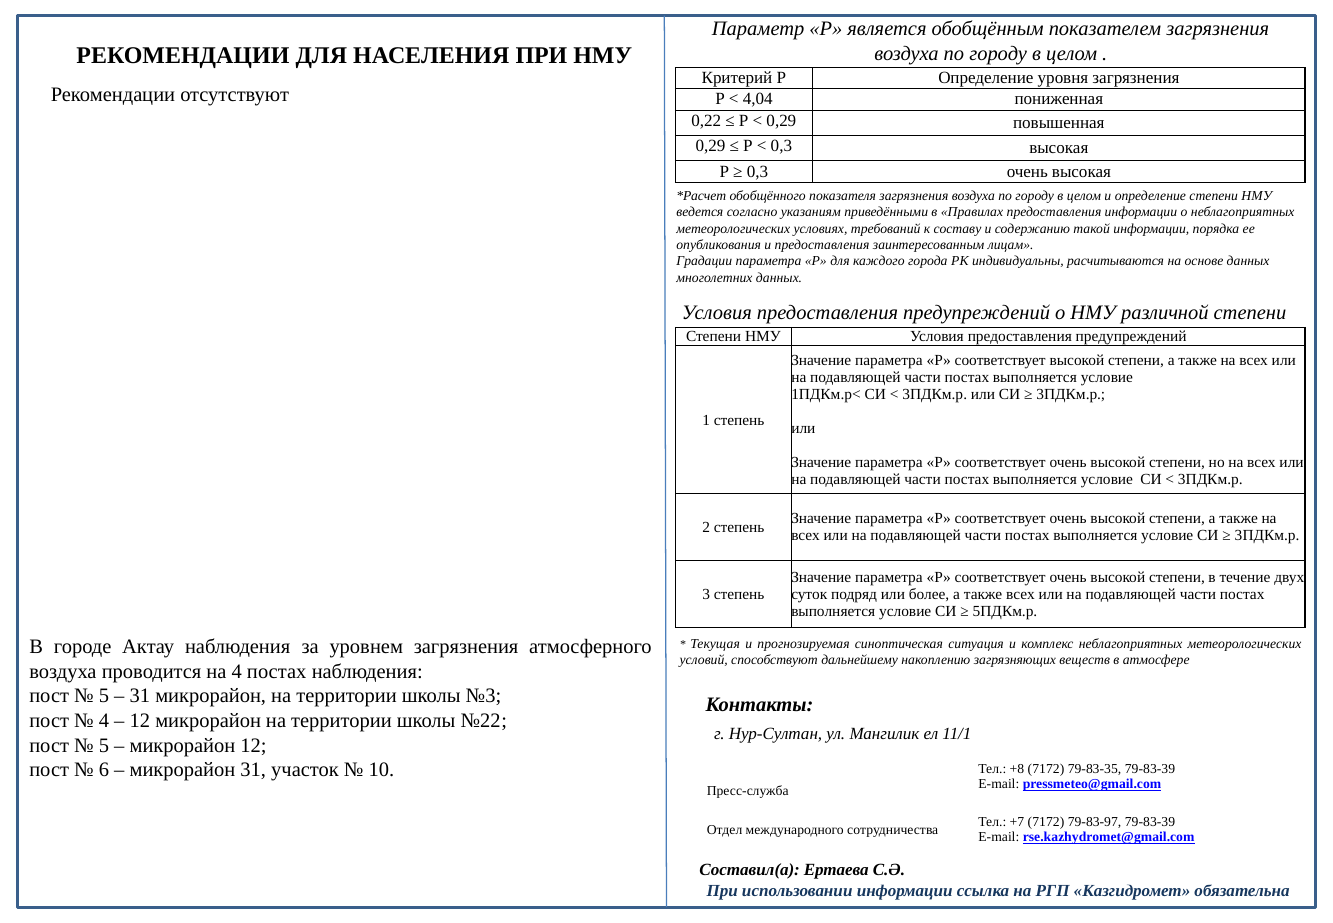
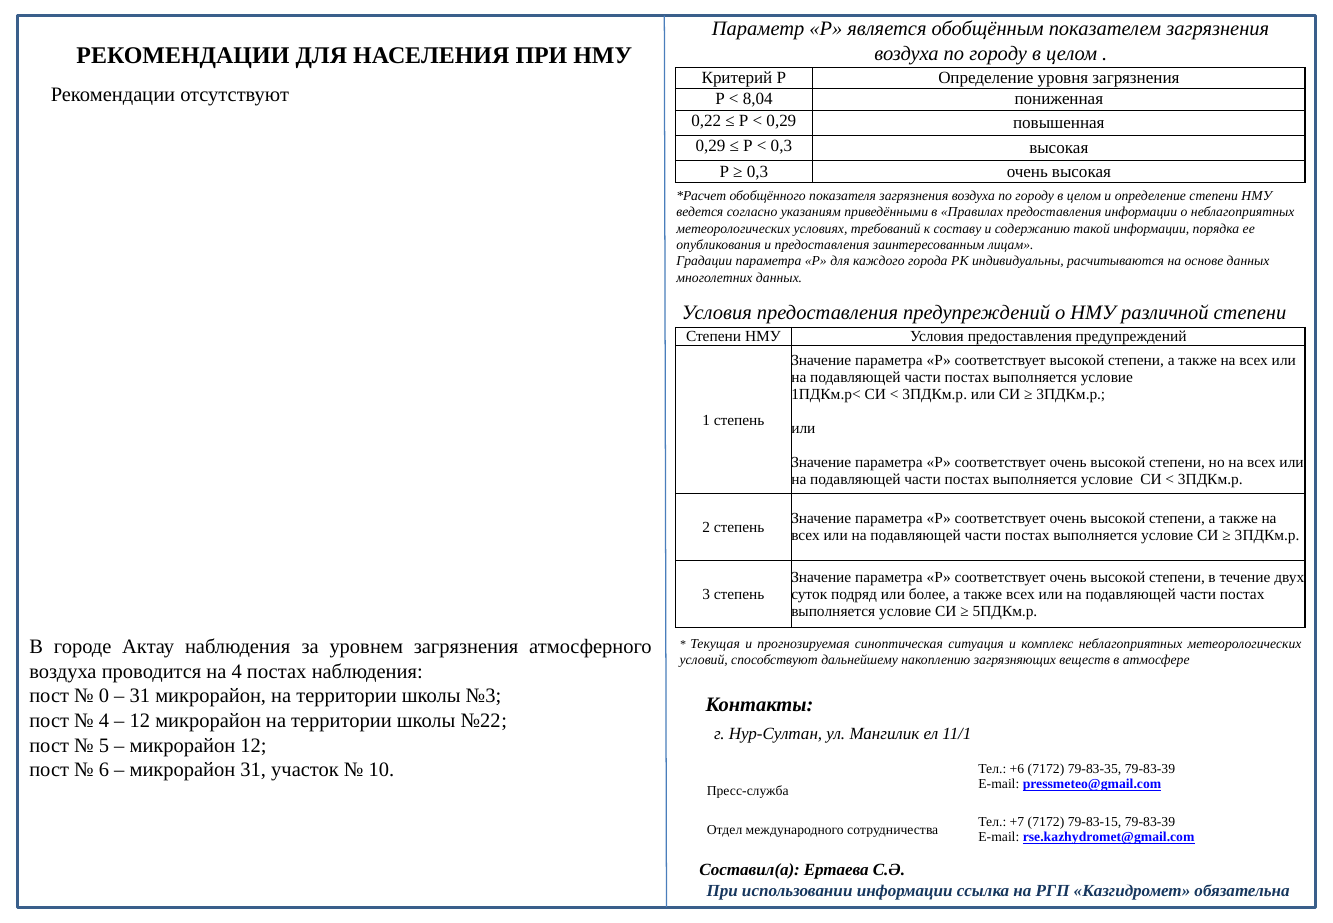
4,04: 4,04 -> 8,04 (758, 99)
5: 5 -> 0 (104, 696)
+8: +8 -> +6 (1017, 769)
79-83-97: 79-83-97 -> 79-83-15 (1095, 822)
